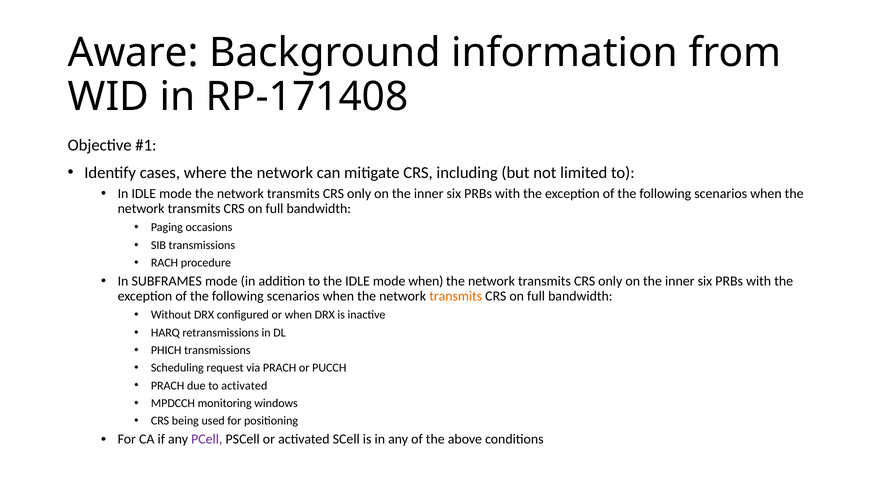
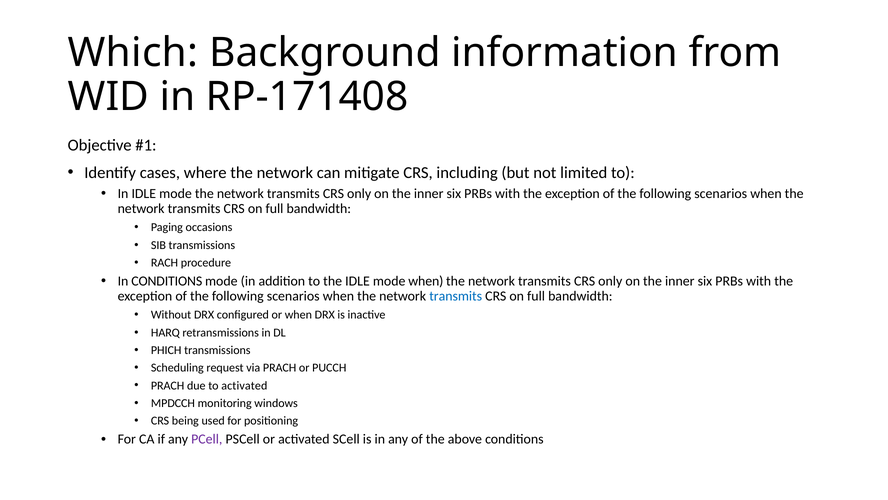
Aware: Aware -> Which (133, 53)
In SUBFRAMES: SUBFRAMES -> CONDITIONS (167, 281)
transmits colour: orange -> blue (456, 296)
